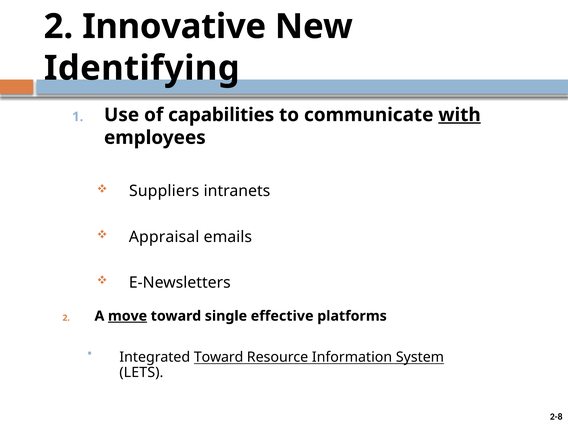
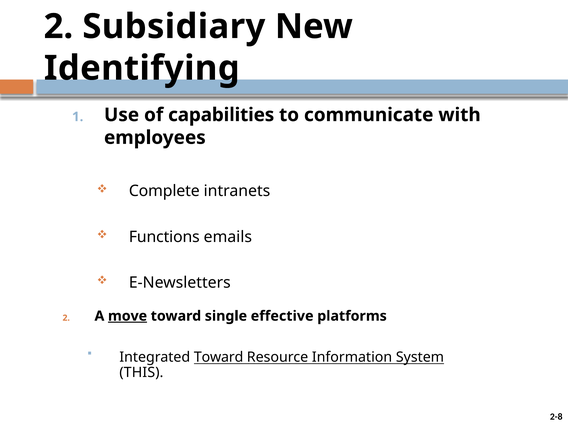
Innovative: Innovative -> Subsidiary (174, 27)
with underline: present -> none (460, 115)
Suppliers: Suppliers -> Complete (164, 191)
Appraisal: Appraisal -> Functions (164, 237)
LETS: LETS -> THIS (141, 373)
